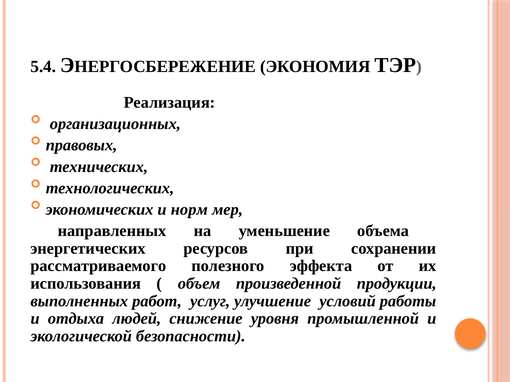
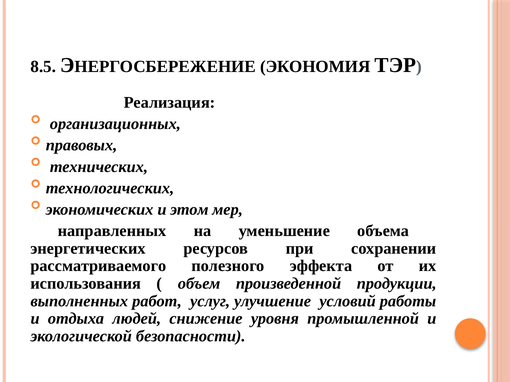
5.4: 5.4 -> 8.5 (43, 67)
норм: норм -> этом (189, 210)
